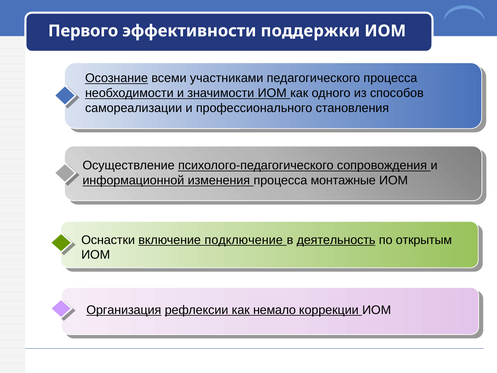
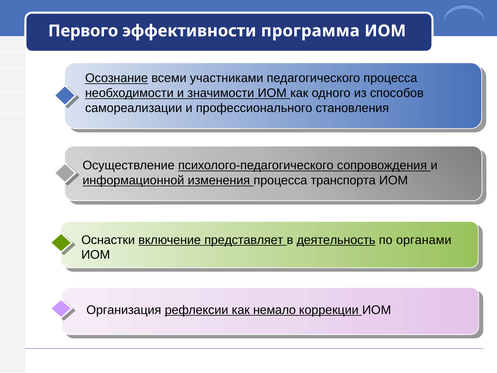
поддержки: поддержки -> программа (310, 31)
монтажные: монтажные -> транспорта (343, 180)
подключение: подключение -> представляет (244, 240)
открытым: открытым -> органами (424, 240)
Организация underline: present -> none (124, 310)
